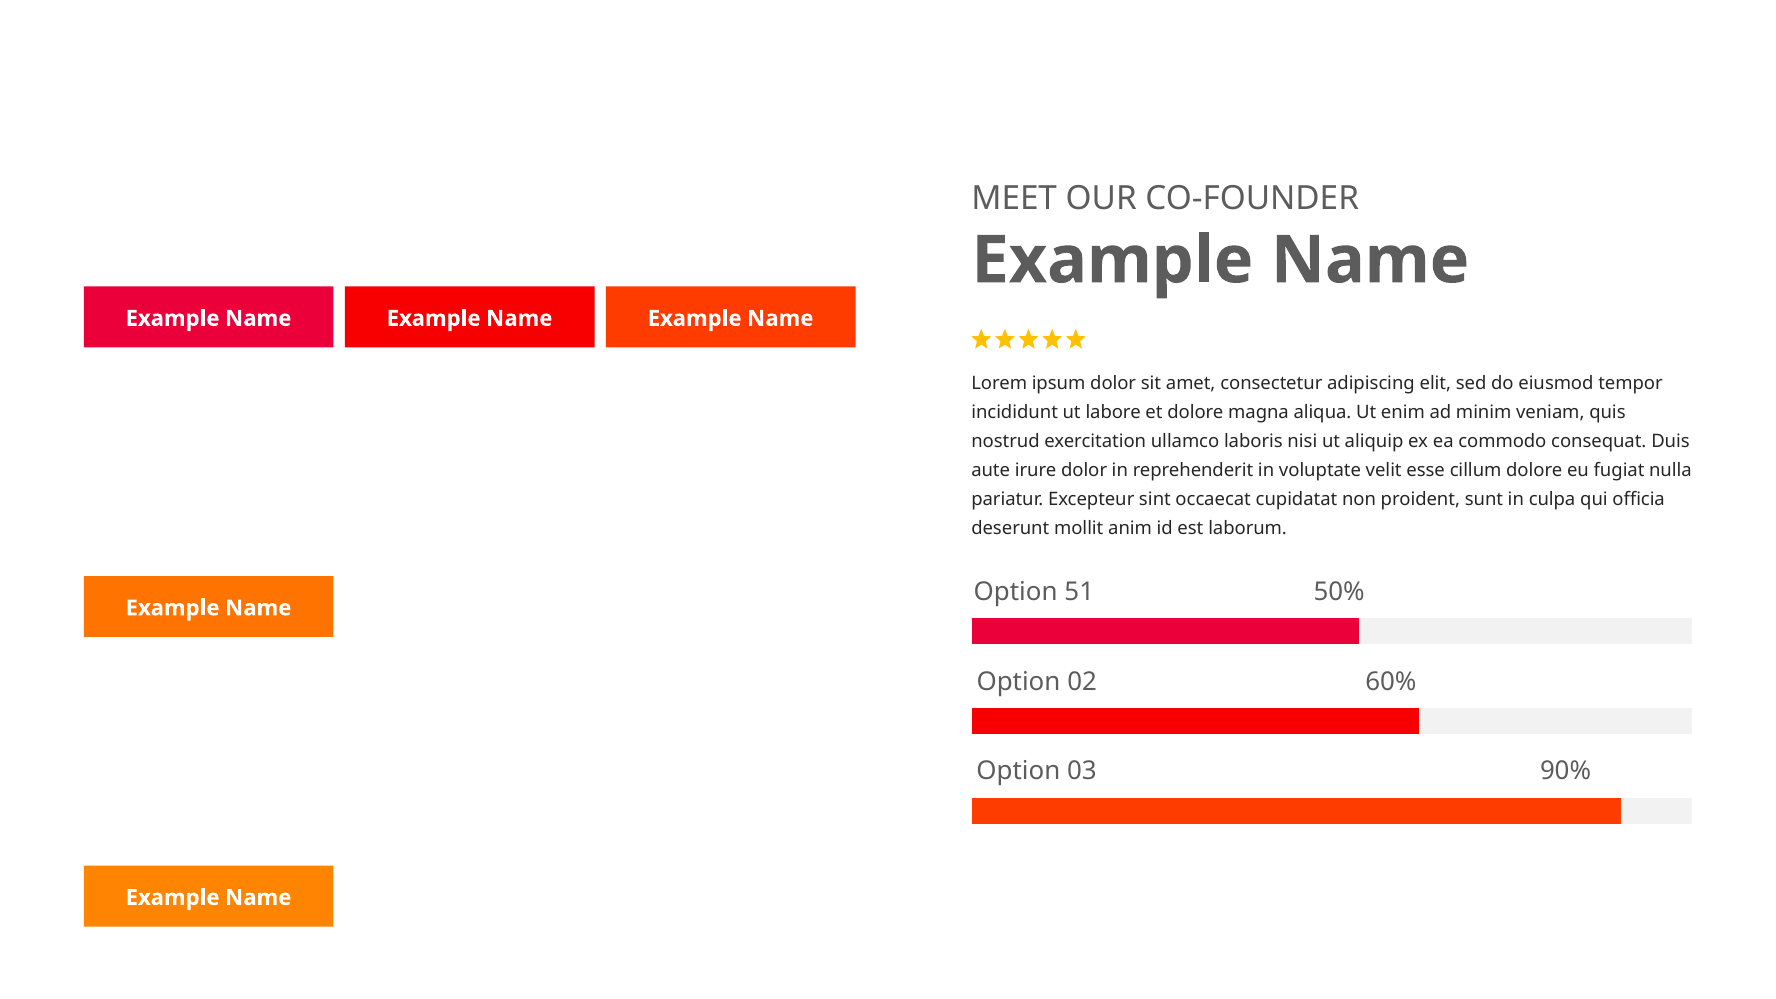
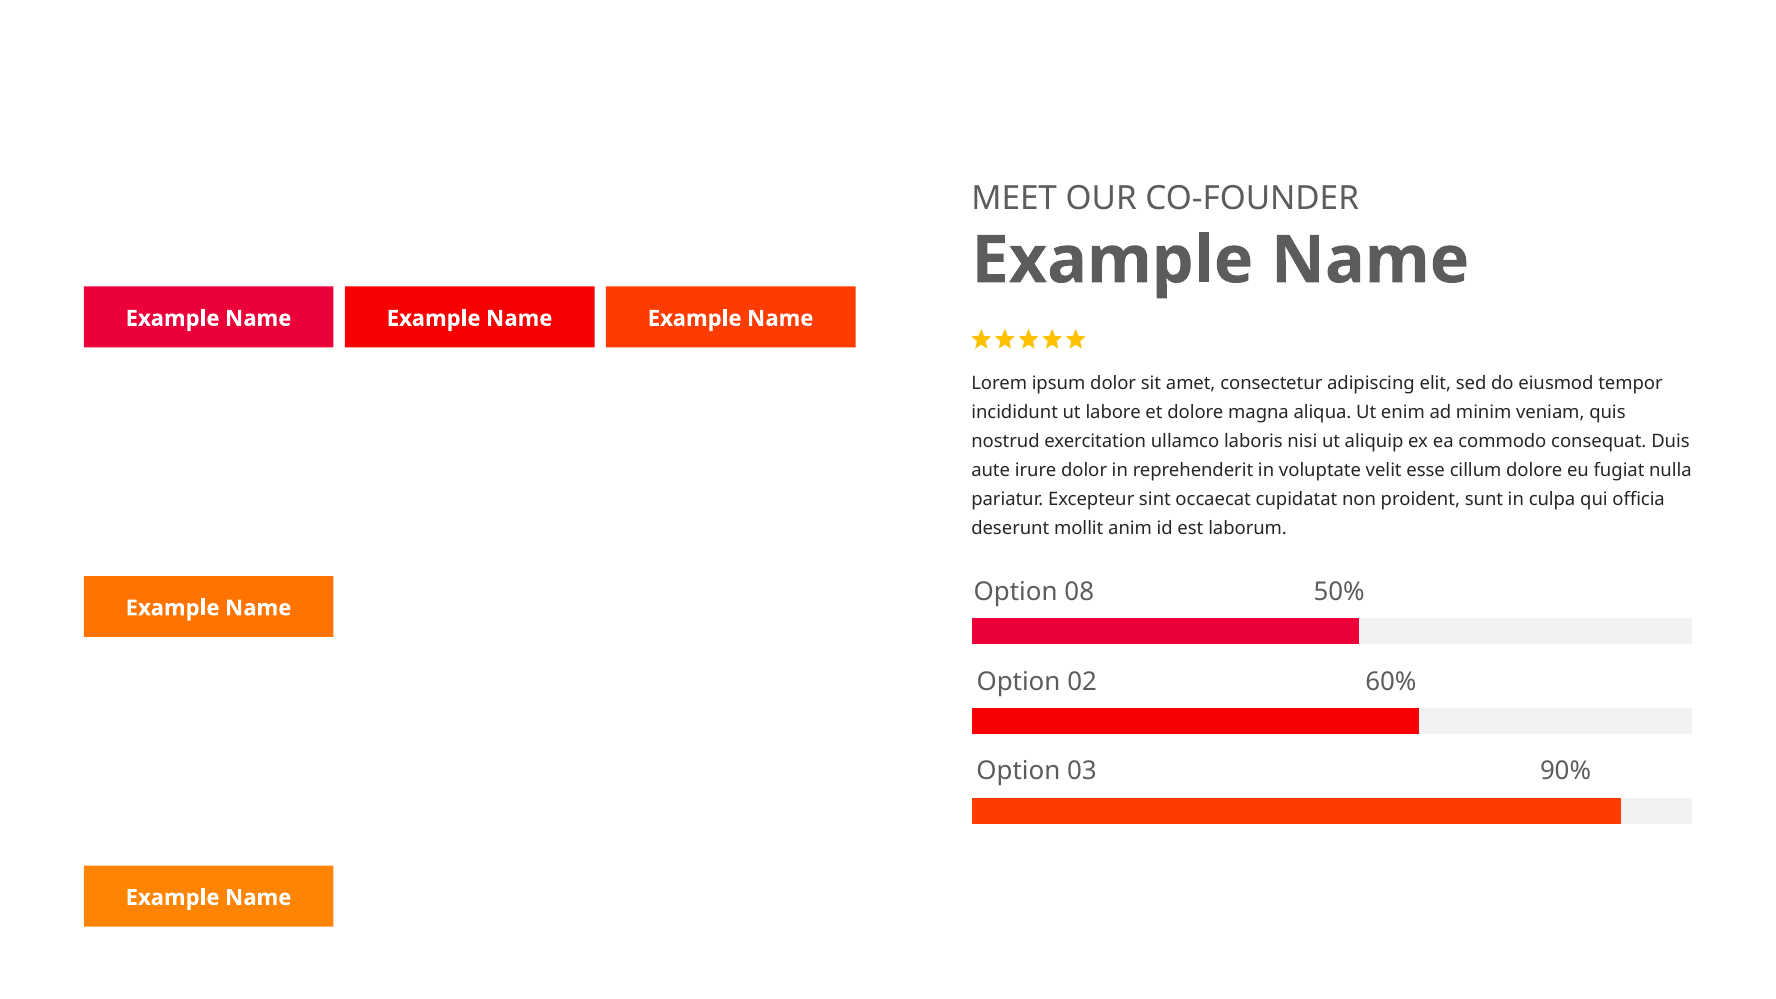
51: 51 -> 08 (1079, 592)
